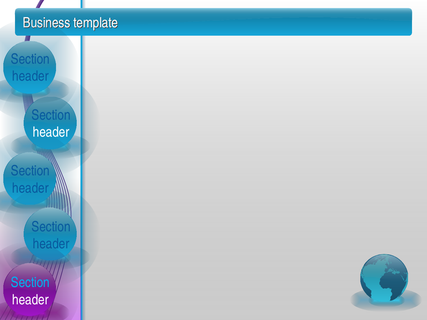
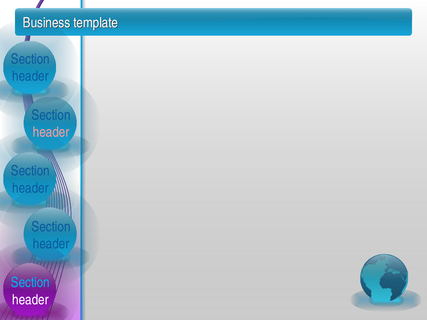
header colour: white -> pink (51, 132)
